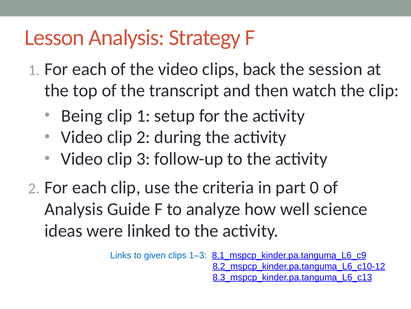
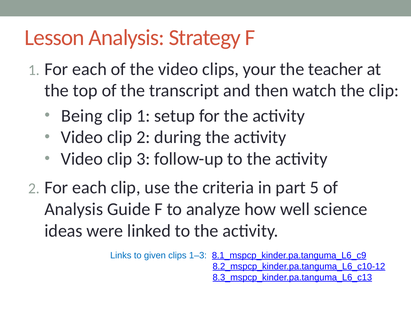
back: back -> your (259, 69)
session: session -> teacher (336, 69)
0: 0 -> 5 (315, 187)
